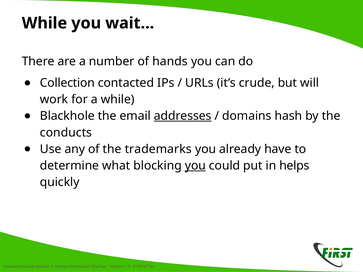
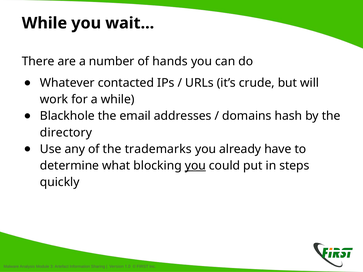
Collection: Collection -> Whatever (67, 83)
addresses underline: present -> none (183, 116)
conducts: conducts -> directory (66, 133)
helps: helps -> steps (294, 166)
